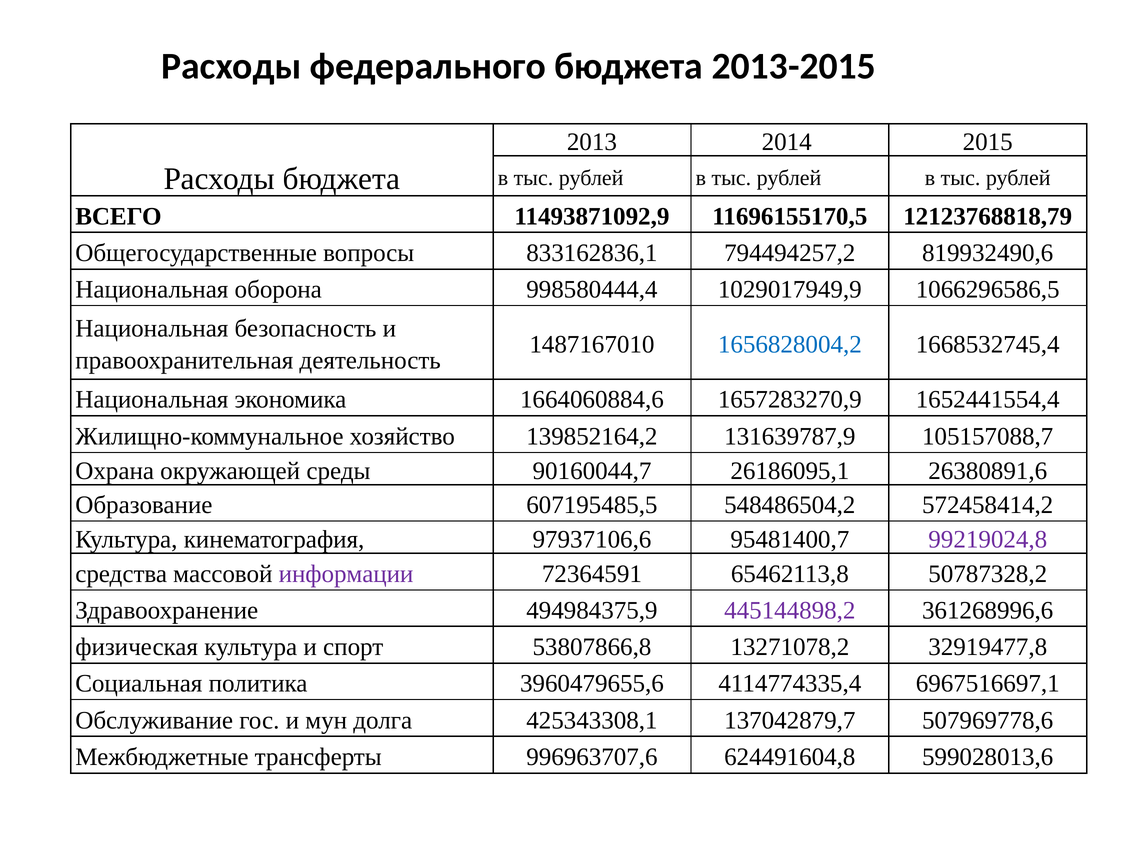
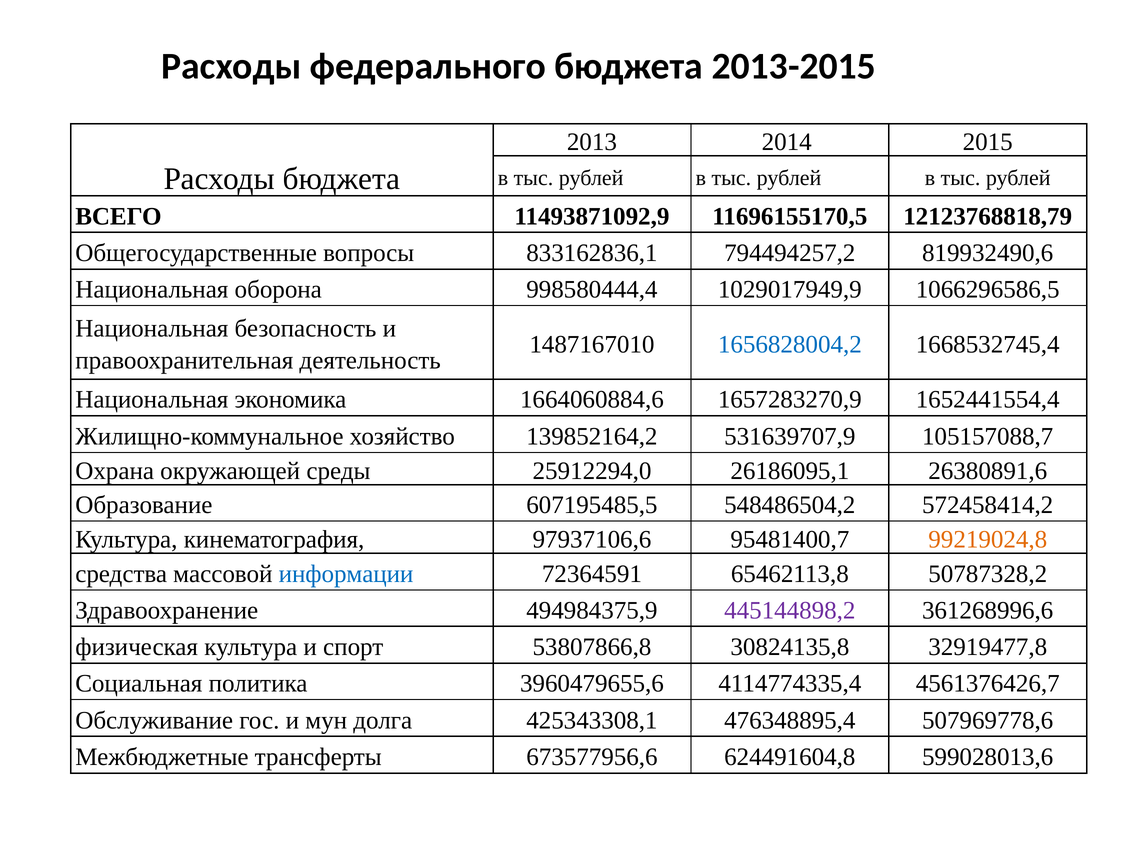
131639787,9: 131639787,9 -> 531639707,9 (790, 436)
90160044,7: 90160044,7 -> 25912294,0 (592, 471)
99219024,8 colour: purple -> orange (988, 539)
информации colour: purple -> blue (346, 574)
13271078,2: 13271078,2 -> 30824135,8 (790, 647)
6967516697,1: 6967516697,1 -> 4561376426,7 (988, 684)
137042879,7: 137042879,7 -> 476348895,4 (790, 720)
996963707,6: 996963707,6 -> 673577956,6 (592, 757)
